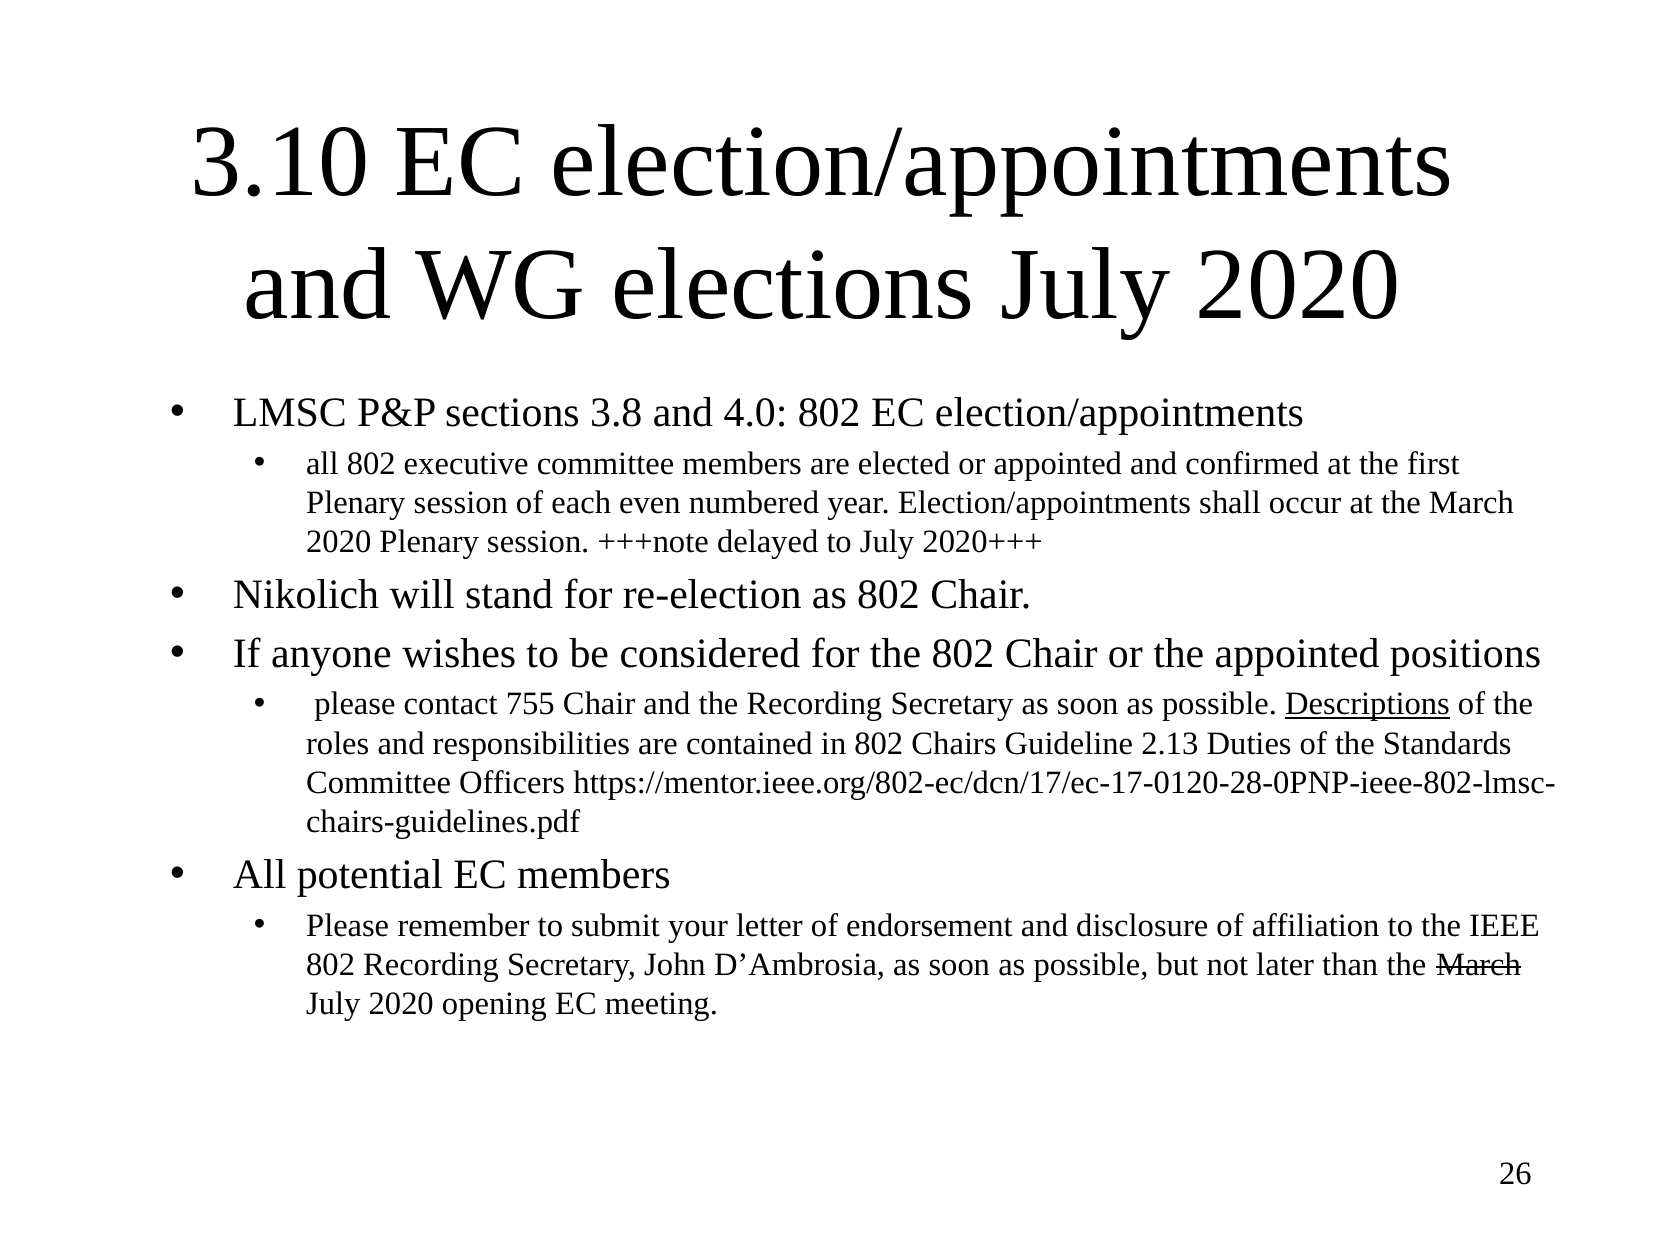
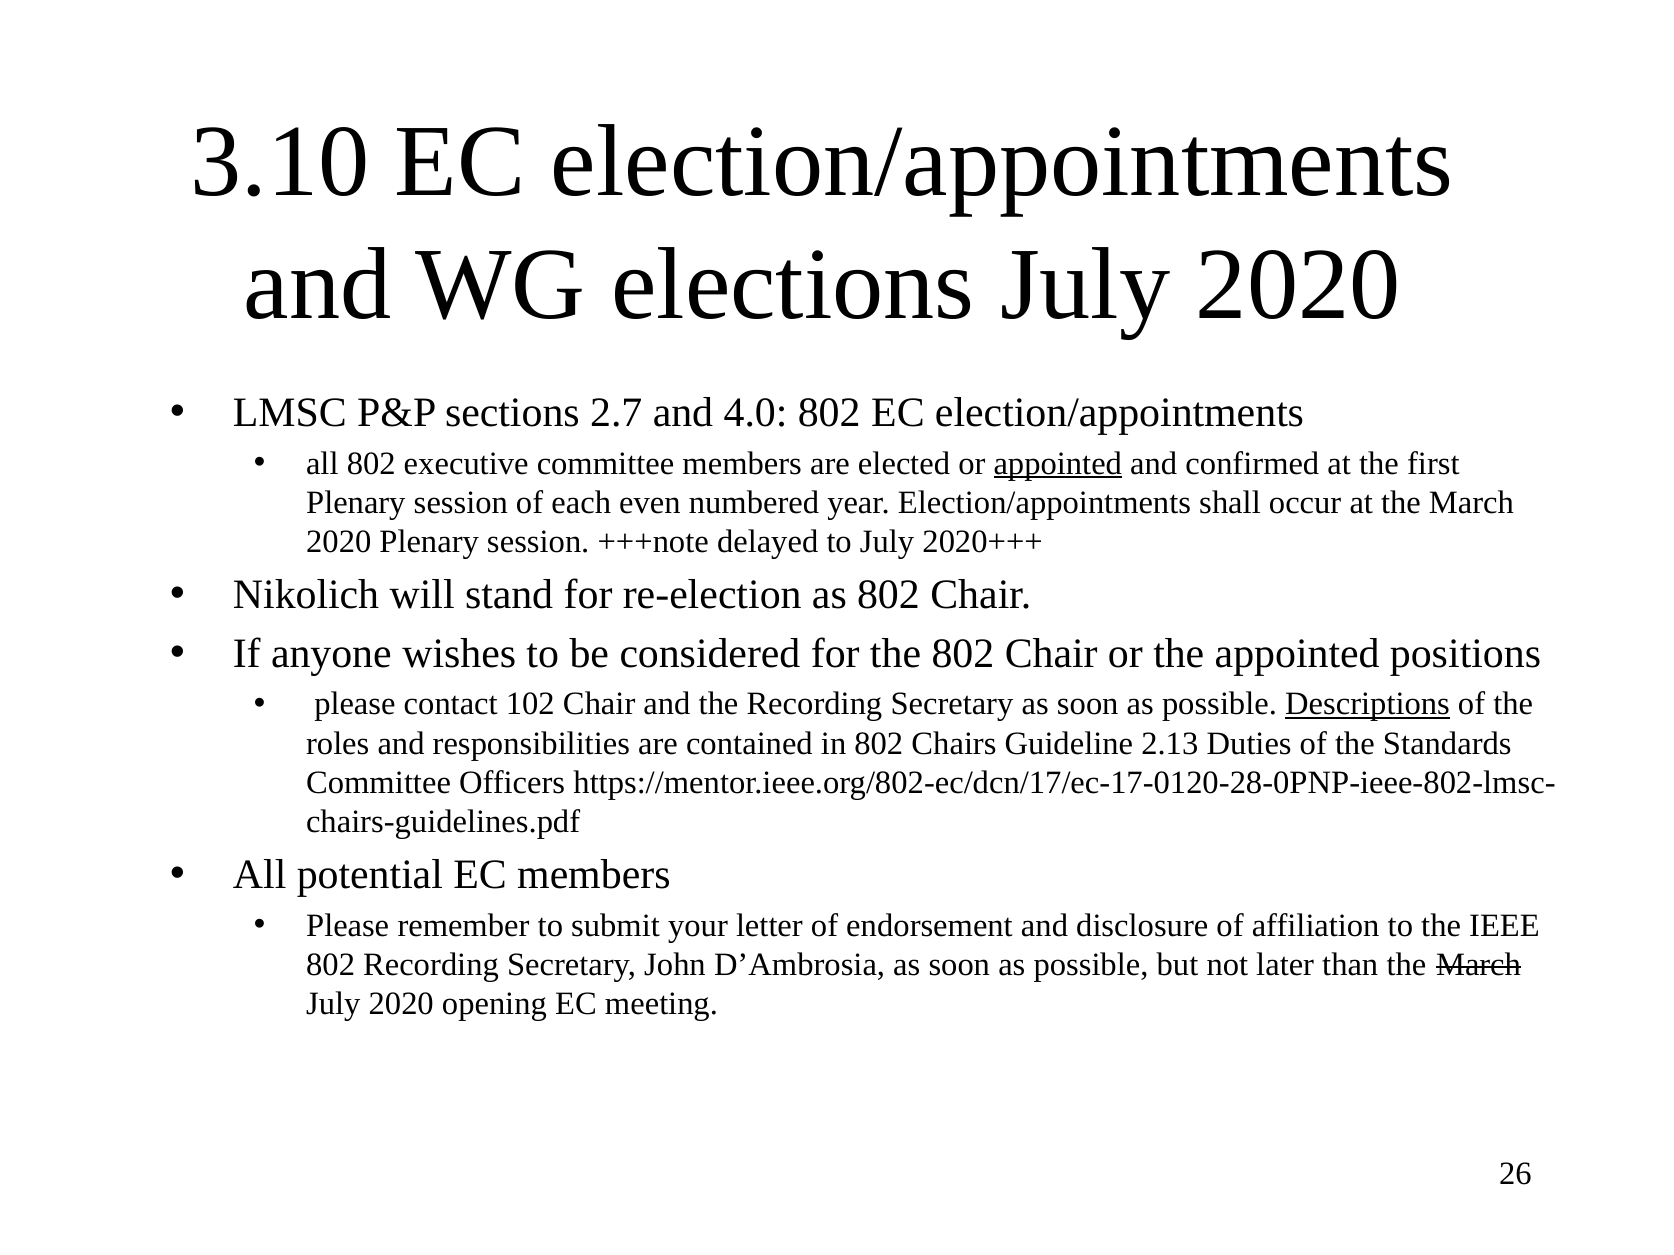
3.8: 3.8 -> 2.7 (616, 413)
appointed underline: none -> present (1058, 464)
755: 755 -> 102 (530, 705)
